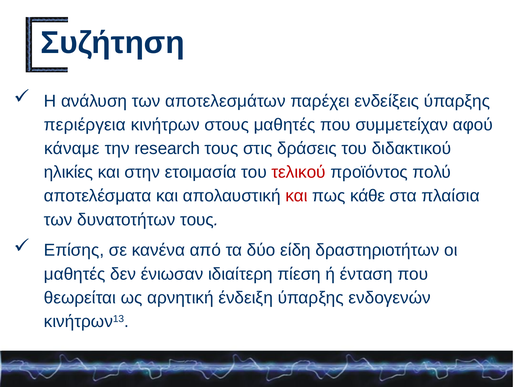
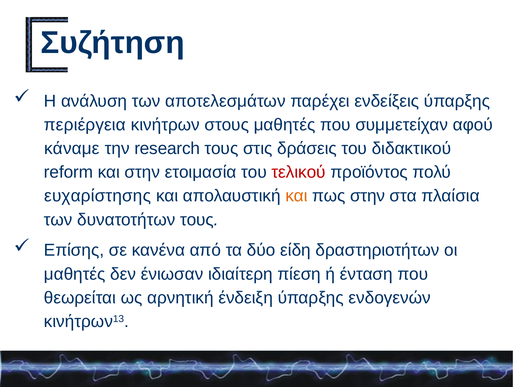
ηλικίες: ηλικίες -> reform (68, 172)
αποτελέσματα: αποτελέσματα -> ευχαρίστησης (98, 196)
και colour: red -> orange (297, 196)
πως κάθε: κάθε -> στην (368, 196)
